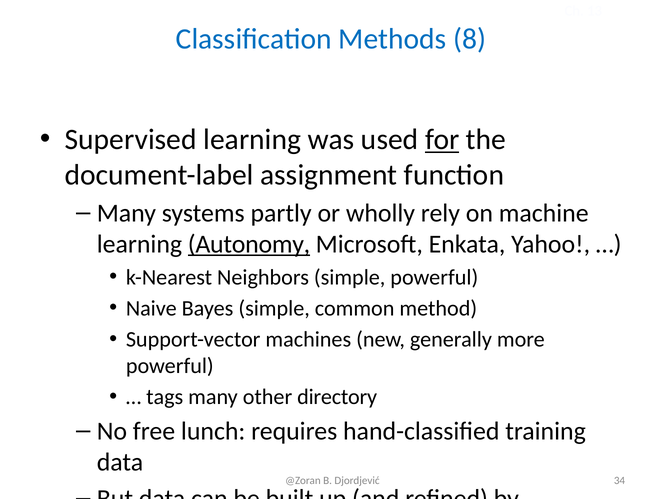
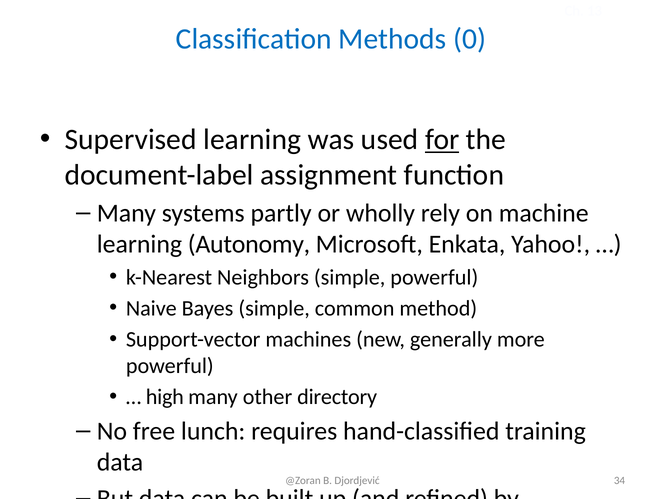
8: 8 -> 0 (470, 39)
Autonomy underline: present -> none (249, 244)
tags: tags -> high (165, 397)
